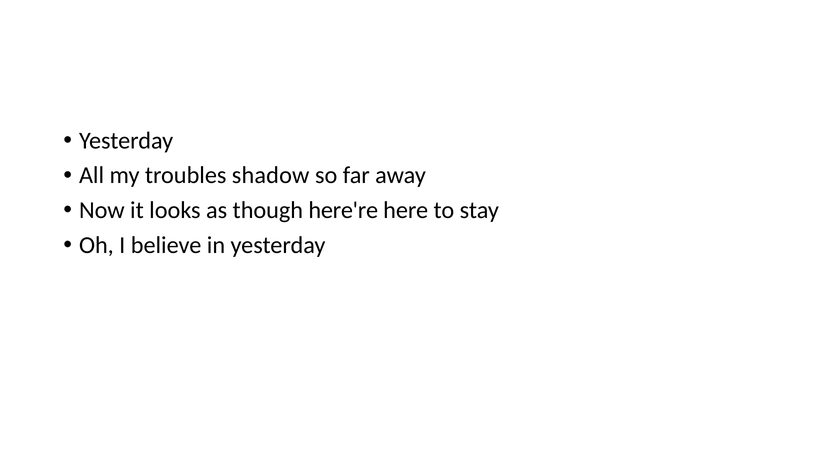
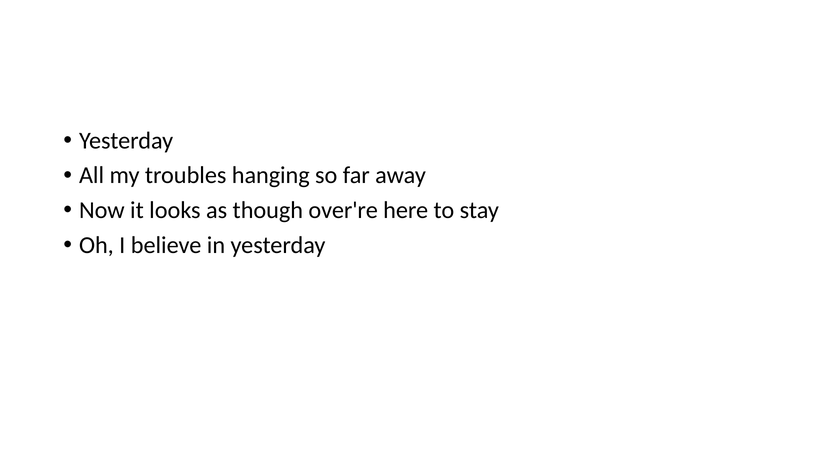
shadow: shadow -> hanging (271, 175)
here're: here're -> over're (343, 210)
